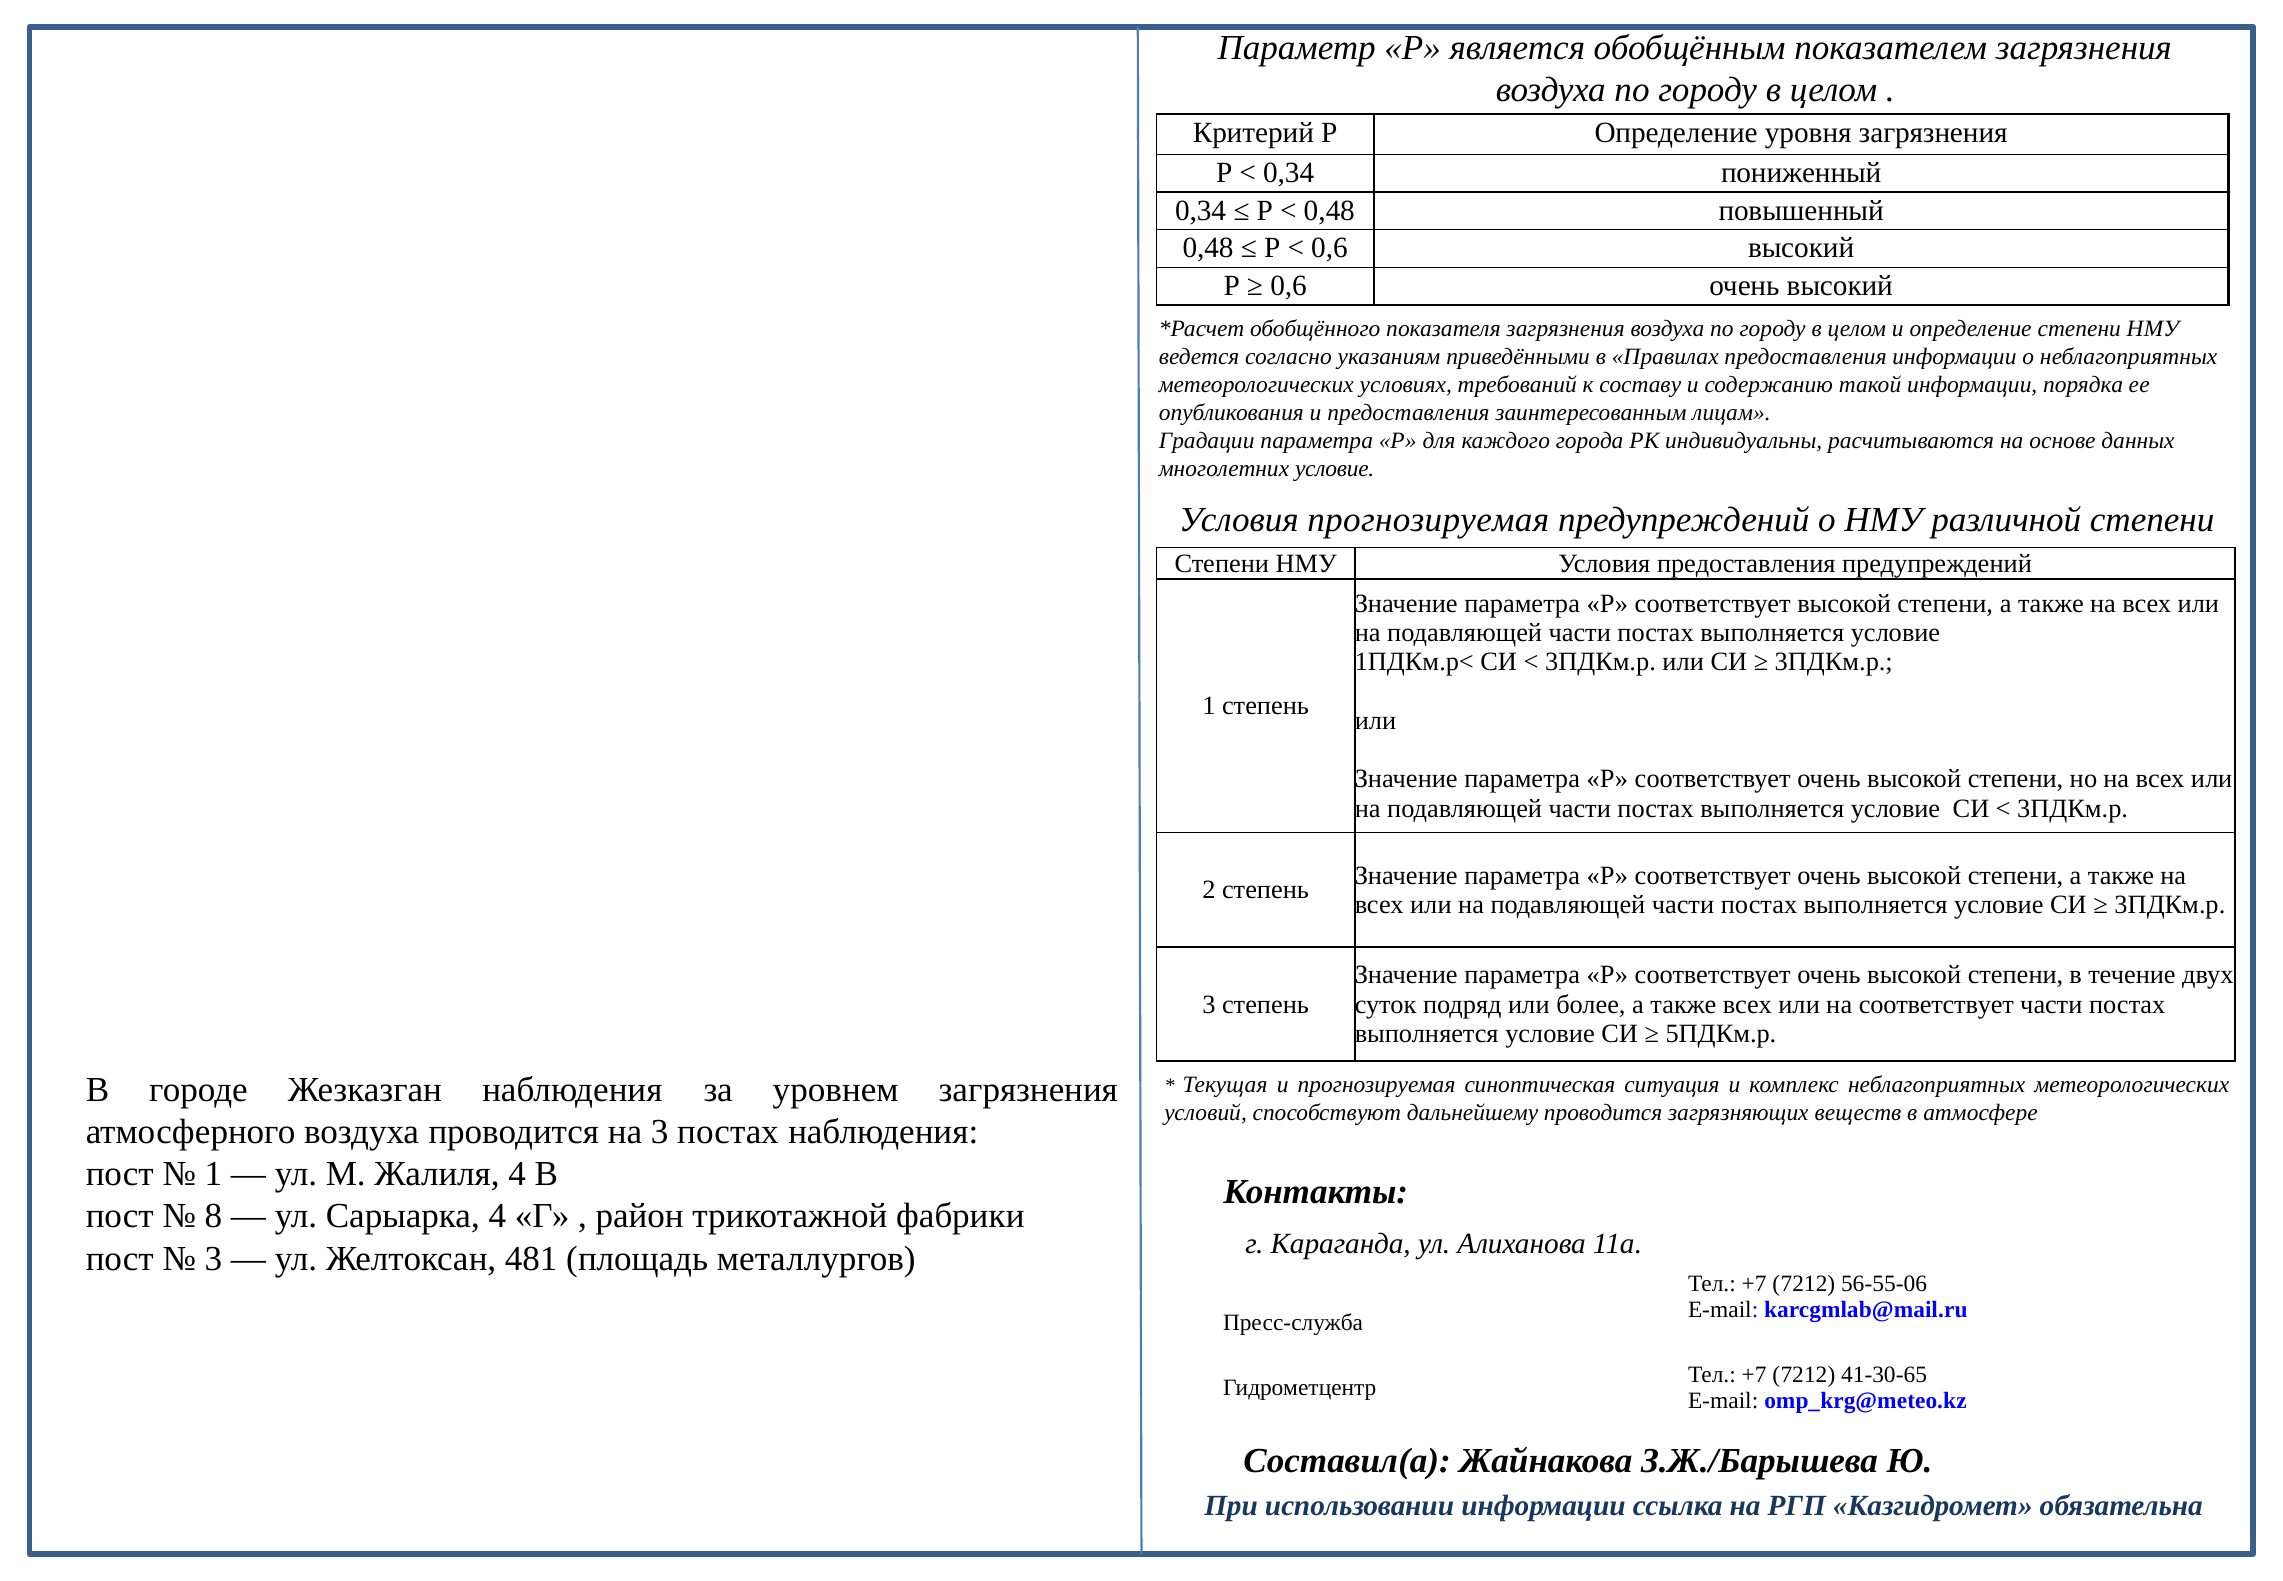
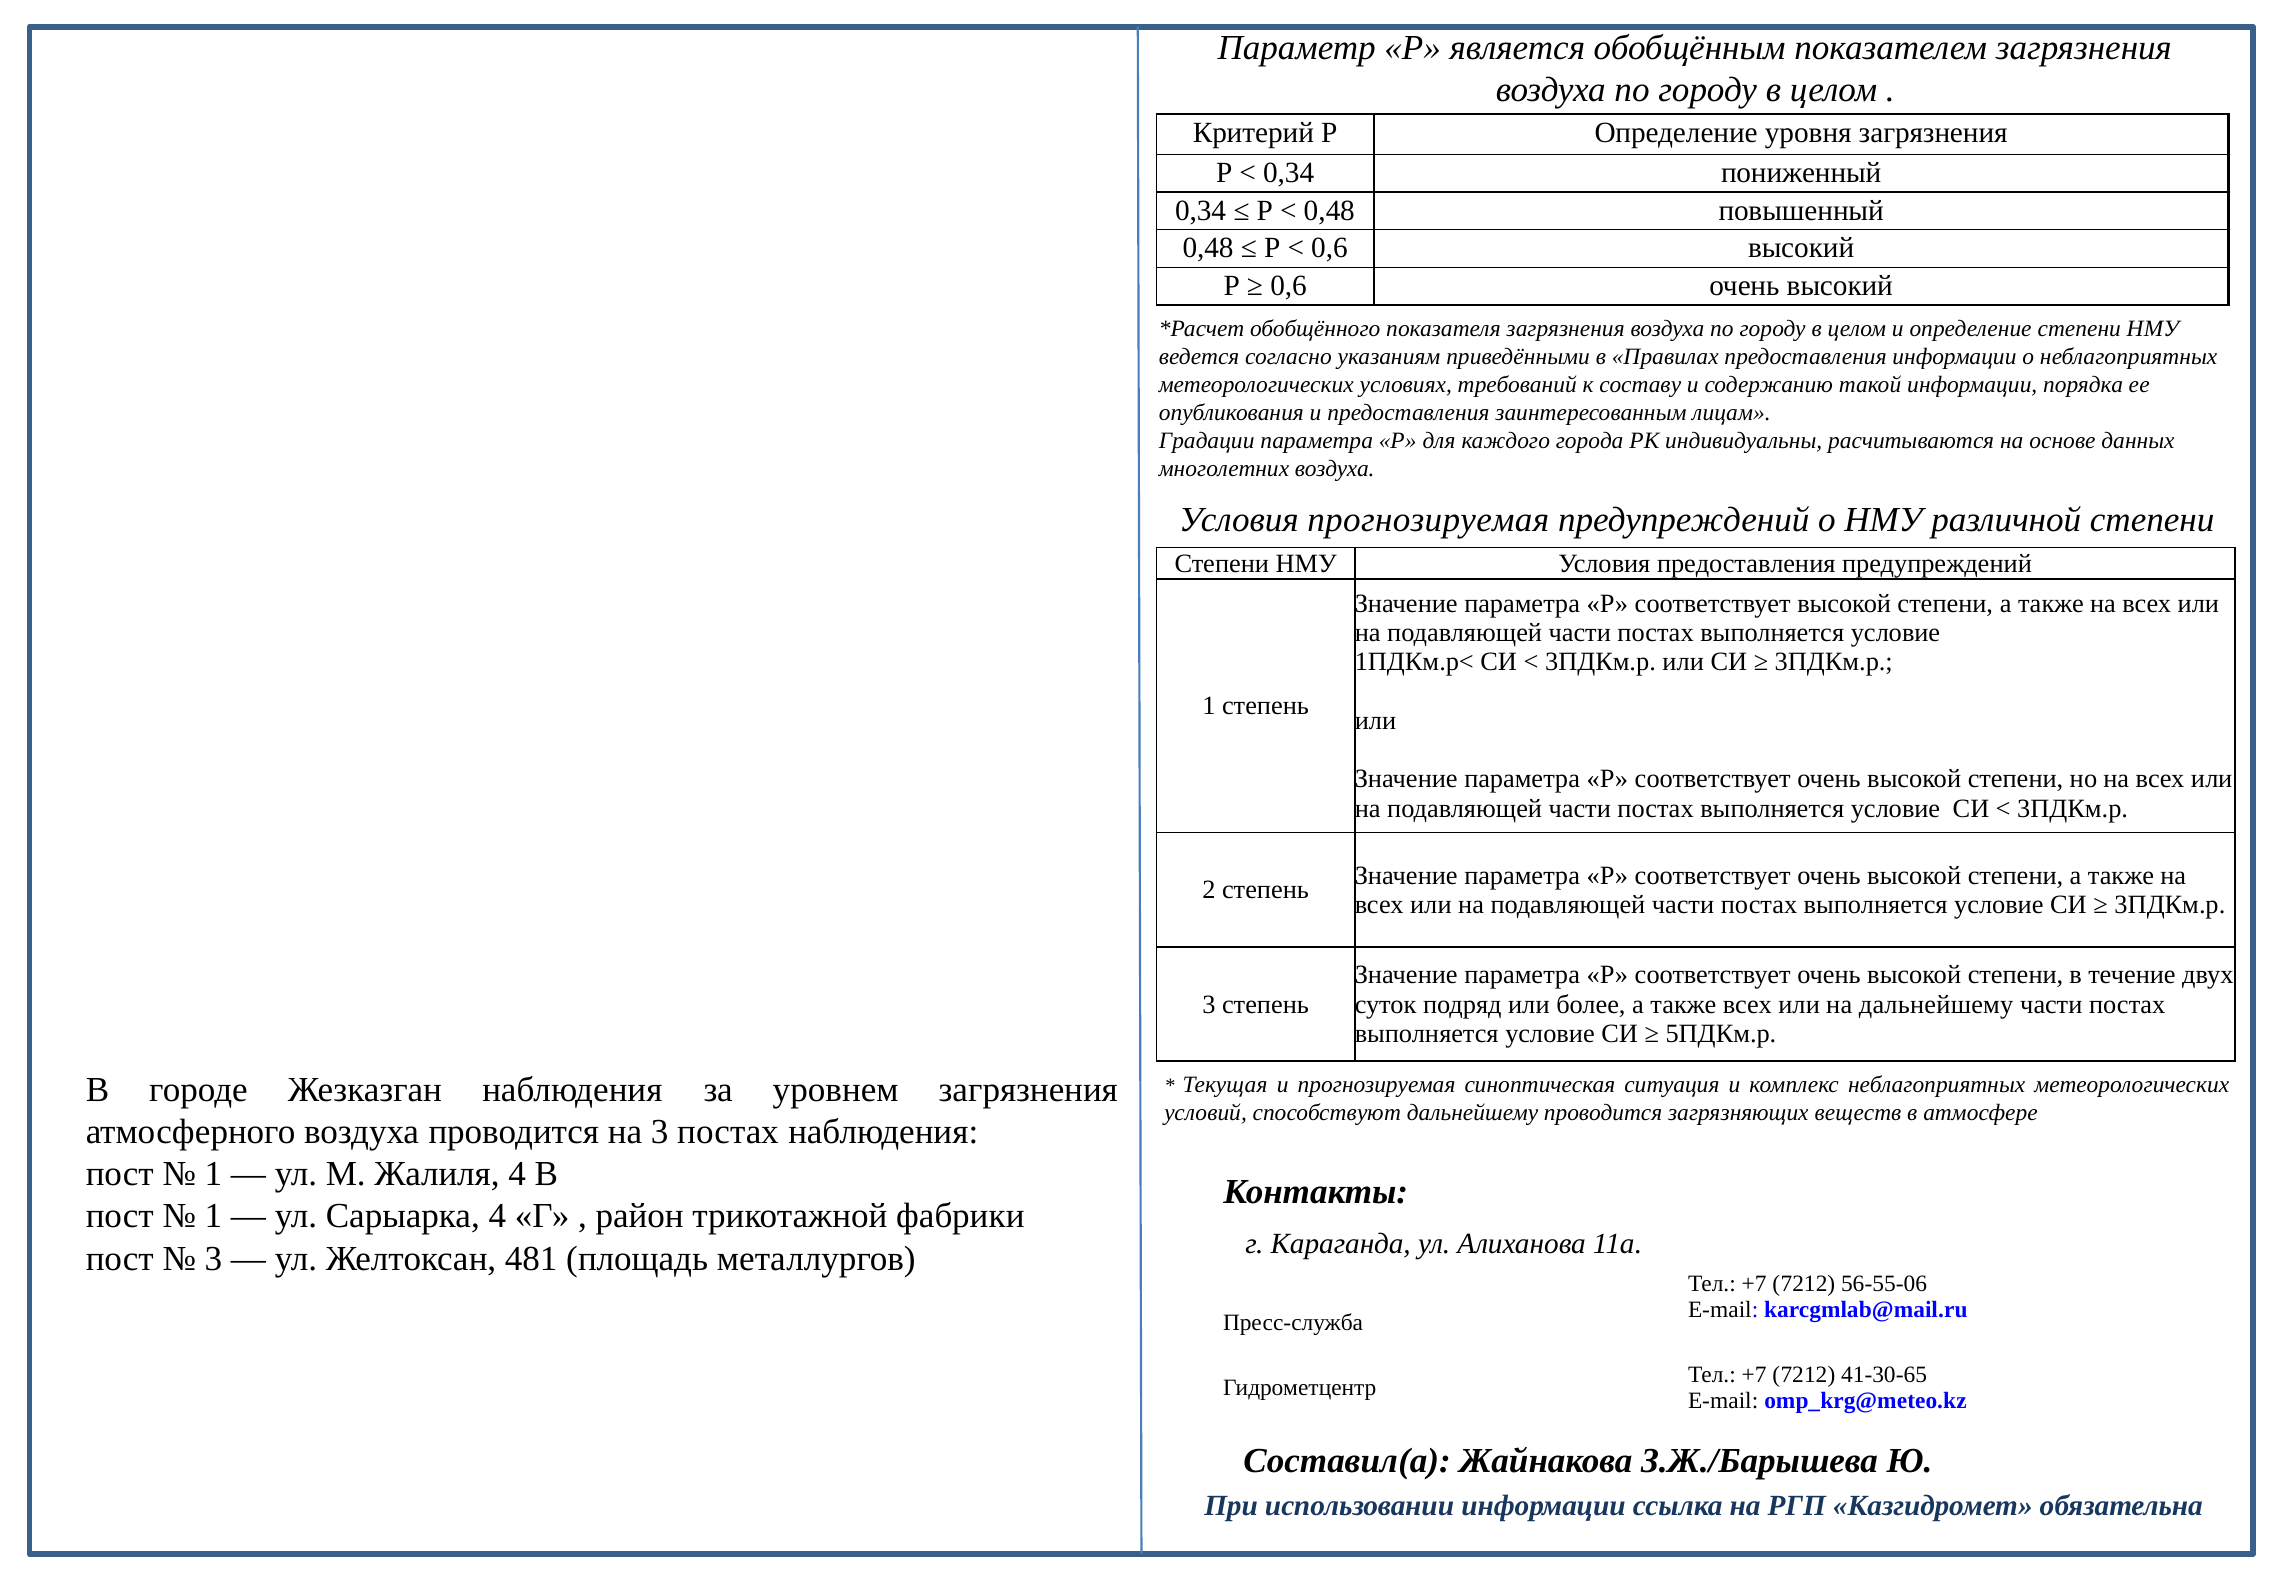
многолетних условие: условие -> воздуха (1335, 469)
на соответствует: соответствует -> дальнейшему (1936, 1004)
8: 8 -> 1 (213, 1216)
